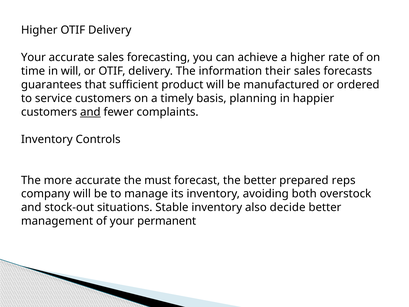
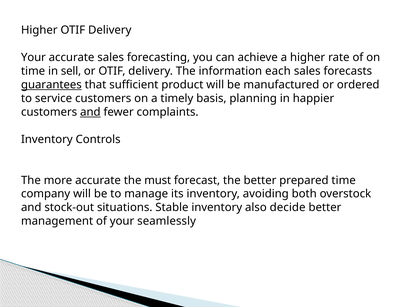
in will: will -> sell (71, 71)
their: their -> each (278, 71)
guarantees underline: none -> present (51, 85)
prepared reps: reps -> time (344, 180)
permanent: permanent -> seamlessly (167, 221)
